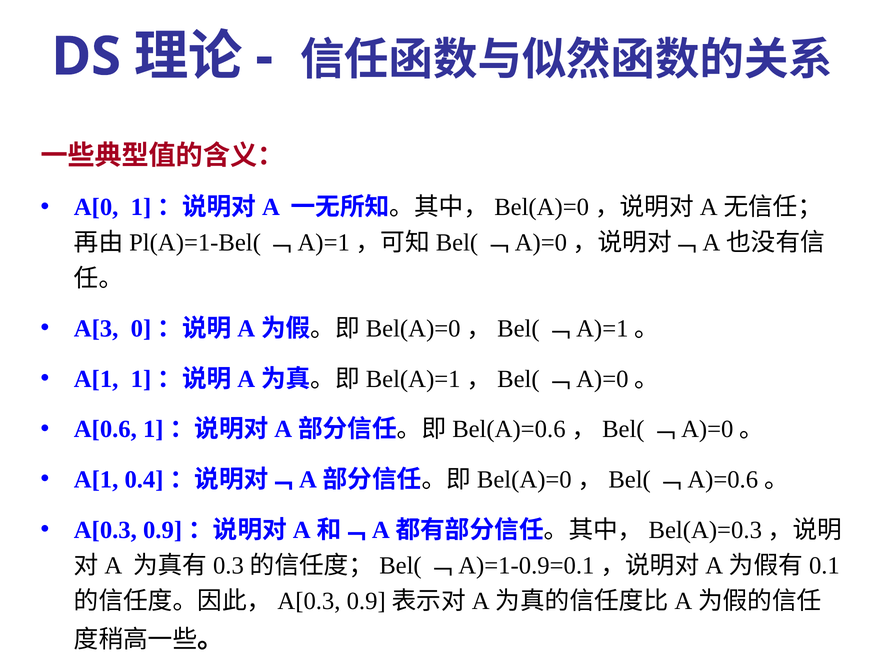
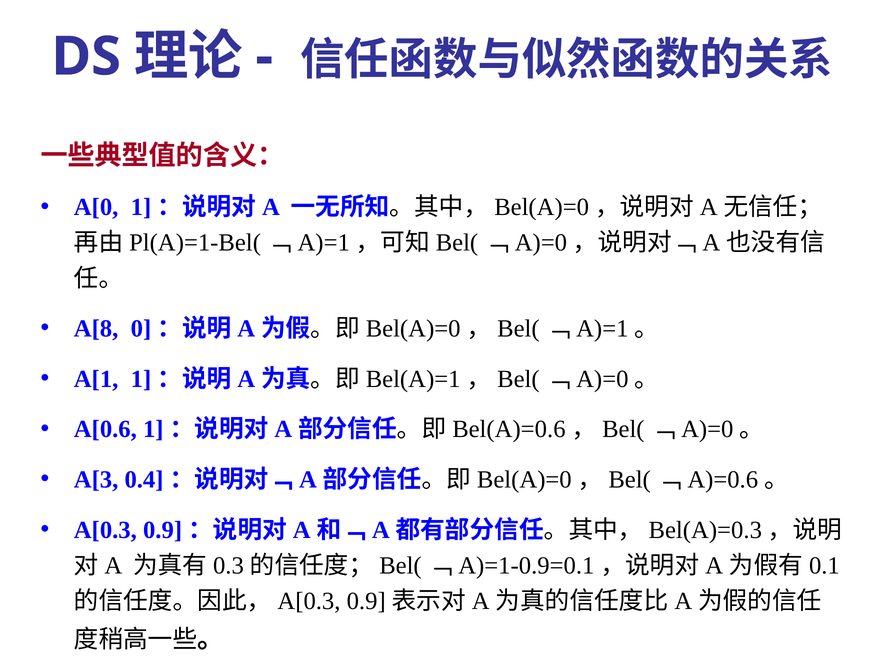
A[3: A[3 -> A[8 (96, 329)
A[1: A[1 -> A[3 (96, 480)
